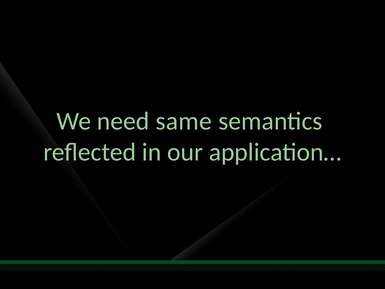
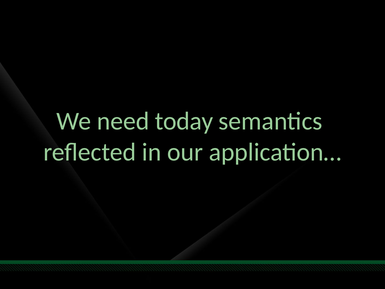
same: same -> today (184, 121)
